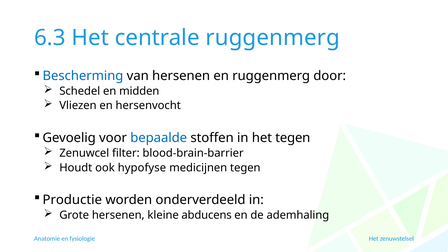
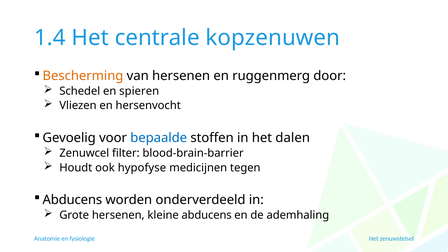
6.3: 6.3 -> 1.4 (50, 38)
centrale ruggenmerg: ruggenmerg -> kopzenuwen (273, 38)
Bescherming colour: blue -> orange (83, 76)
midden: midden -> spieren (139, 91)
het tegen: tegen -> dalen (293, 138)
Productie: Productie -> Abducens (72, 200)
